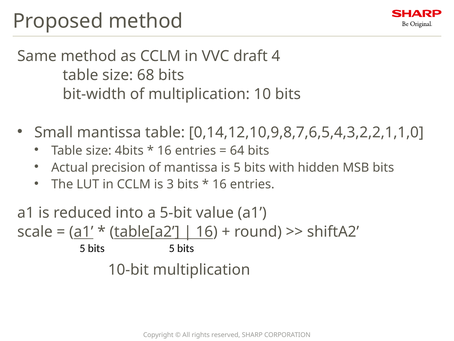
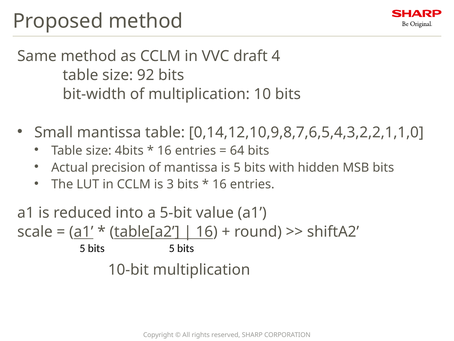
68: 68 -> 92 (146, 75)
